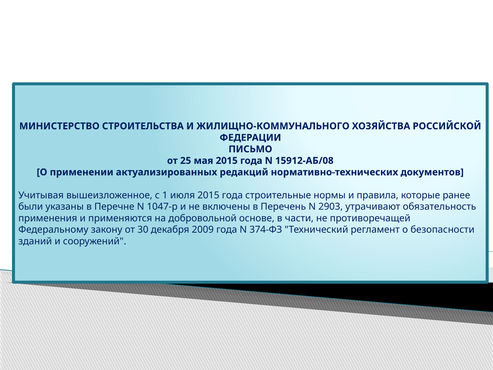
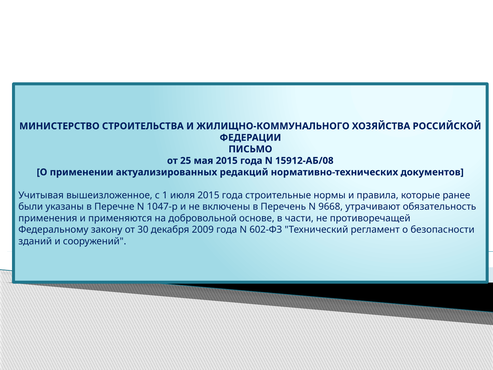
2903: 2903 -> 9668 (331, 207)
374-ФЗ: 374-ФЗ -> 602-ФЗ (266, 230)
